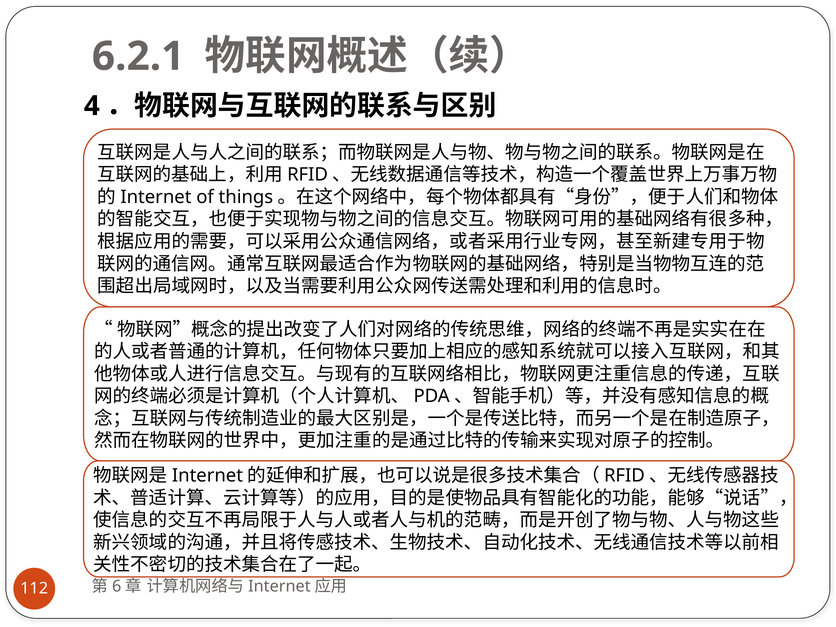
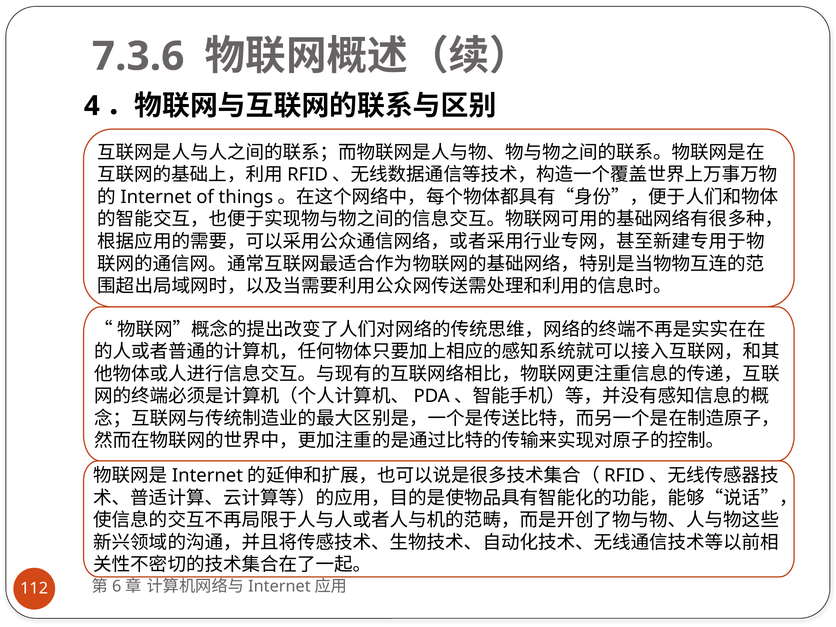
6.2.1: 6.2.1 -> 7.3.6 (138, 56)
